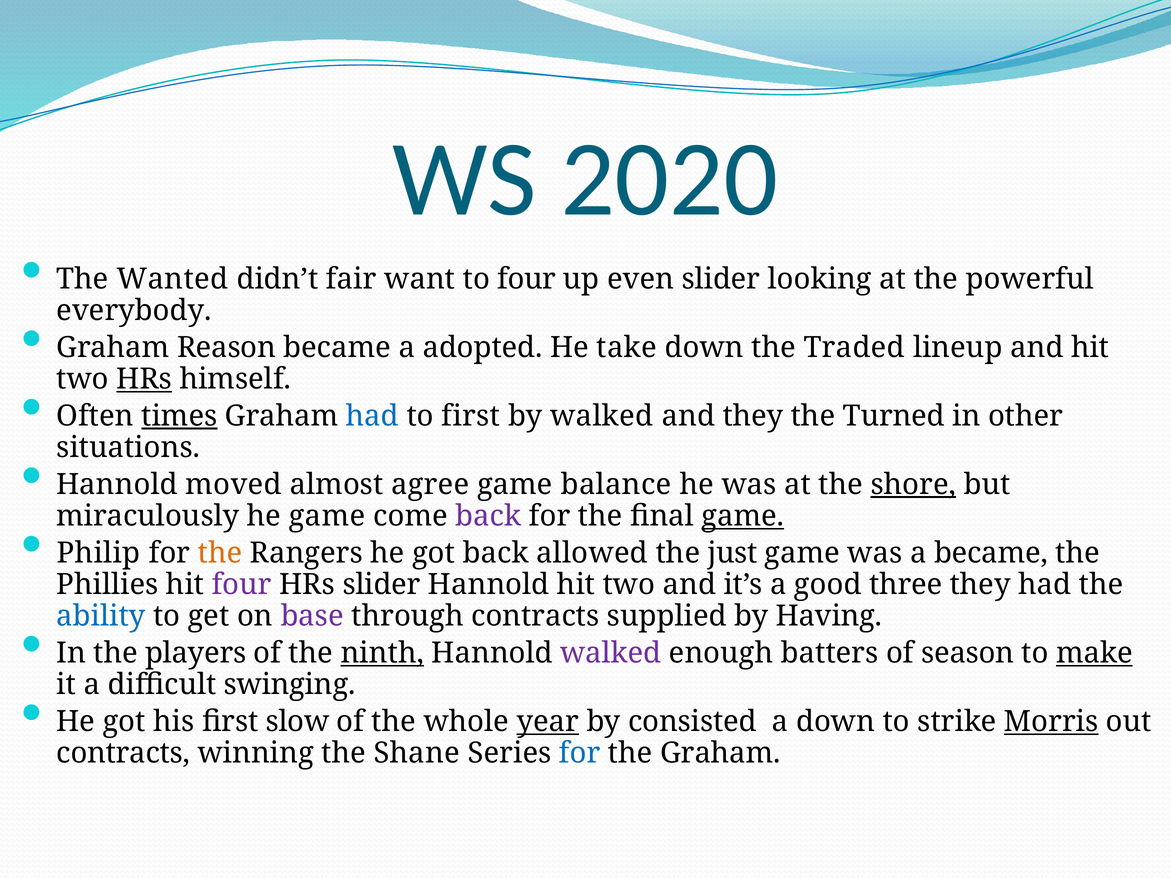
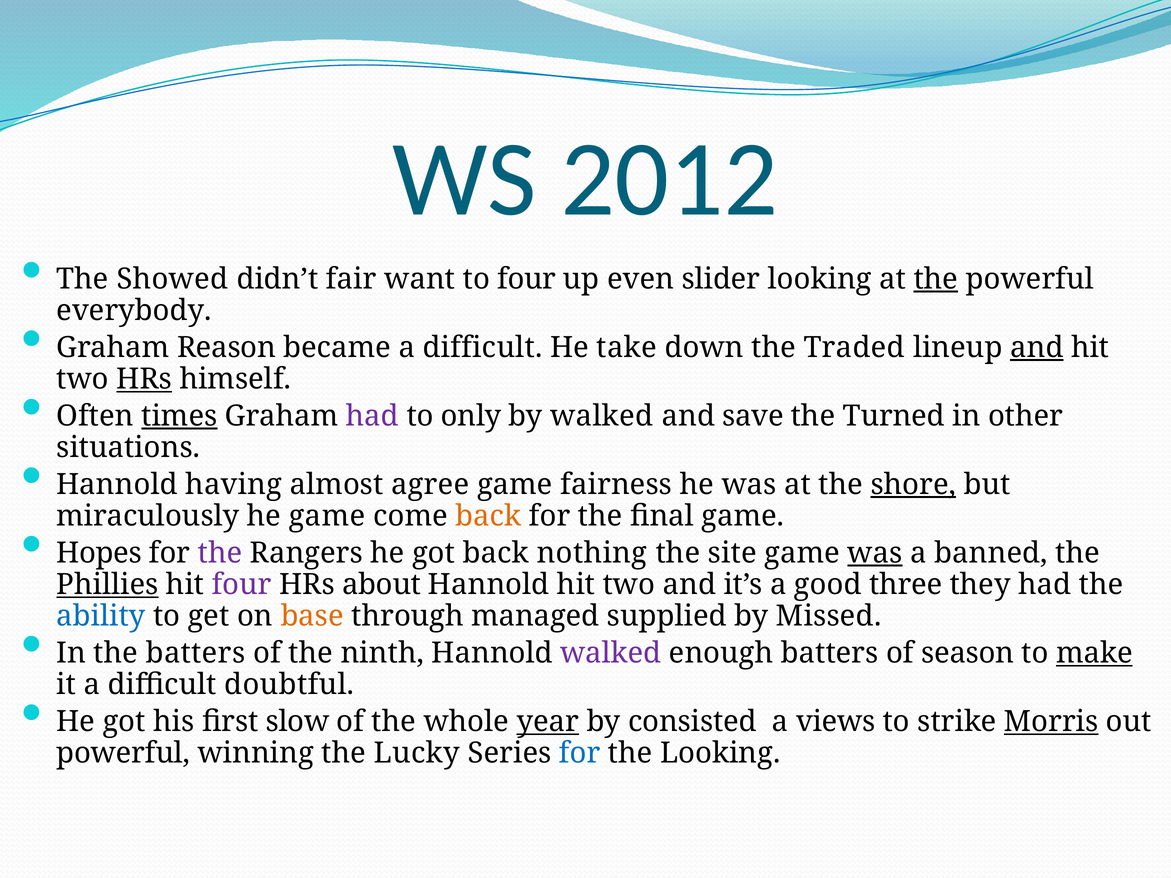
2020: 2020 -> 2012 (669, 180)
Wanted: Wanted -> Showed (172, 279)
the underline: none -> present (936, 279)
became a adopted: adopted -> difficult (483, 348)
and underline: none -> present (1037, 348)
had colour: blue -> purple (372, 416)
to first: first -> only (471, 416)
and they: they -> save (753, 416)
moved: moved -> having (234, 485)
balance: balance -> fairness (616, 485)
back colour: purple -> orange (488, 516)
game underline: present -> none (743, 516)
Philip: Philip -> Hopes (99, 553)
the colour: orange -> purple (220, 553)
allowed: allowed -> nothing (592, 553)
just: just -> site (732, 553)
was underline: none -> present (875, 553)
a became: became -> banned (991, 553)
Phillies underline: none -> present (107, 585)
HRs slider: slider -> about (382, 585)
base colour: purple -> orange (312, 616)
through contracts: contracts -> managed (535, 616)
Having: Having -> Missed (829, 616)
the players: players -> batters (196, 653)
ninth underline: present -> none (382, 653)
swinging: swinging -> doubtful (289, 685)
a down: down -> views (836, 722)
contracts: contracts -> powerful (123, 753)
Shane: Shane -> Lucky (417, 753)
the Graham: Graham -> Looking (720, 753)
